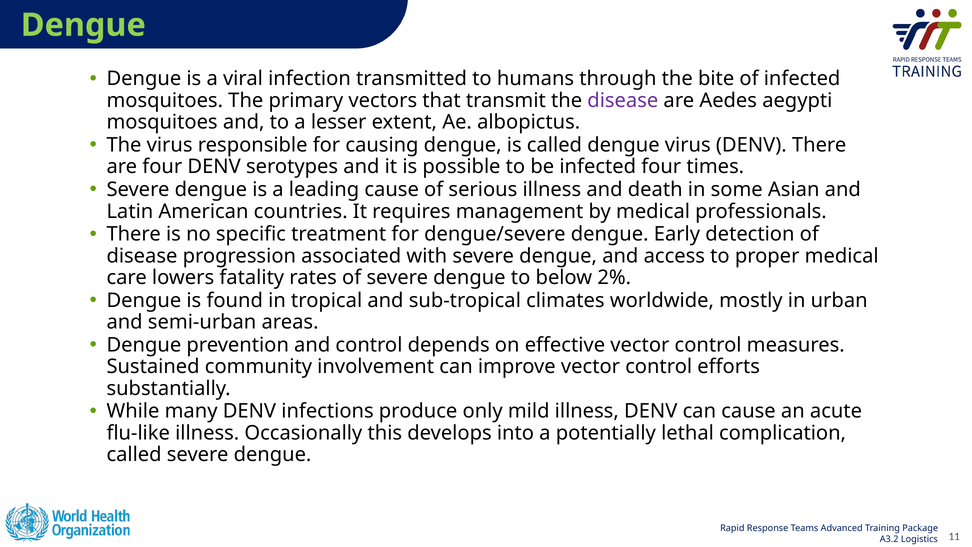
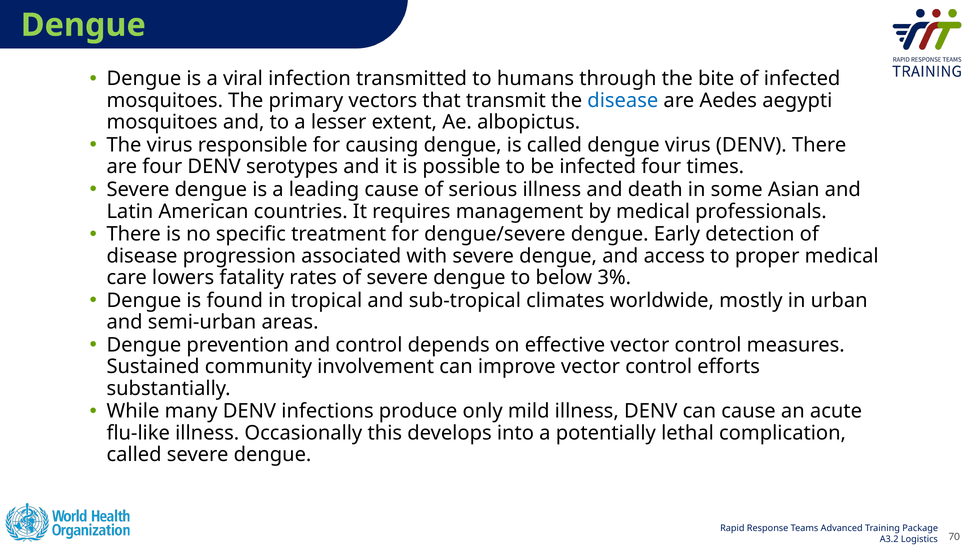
disease colour: purple -> blue (623, 100)
2%: 2% -> 3% (614, 278)
11: 11 -> 70 (954, 536)
